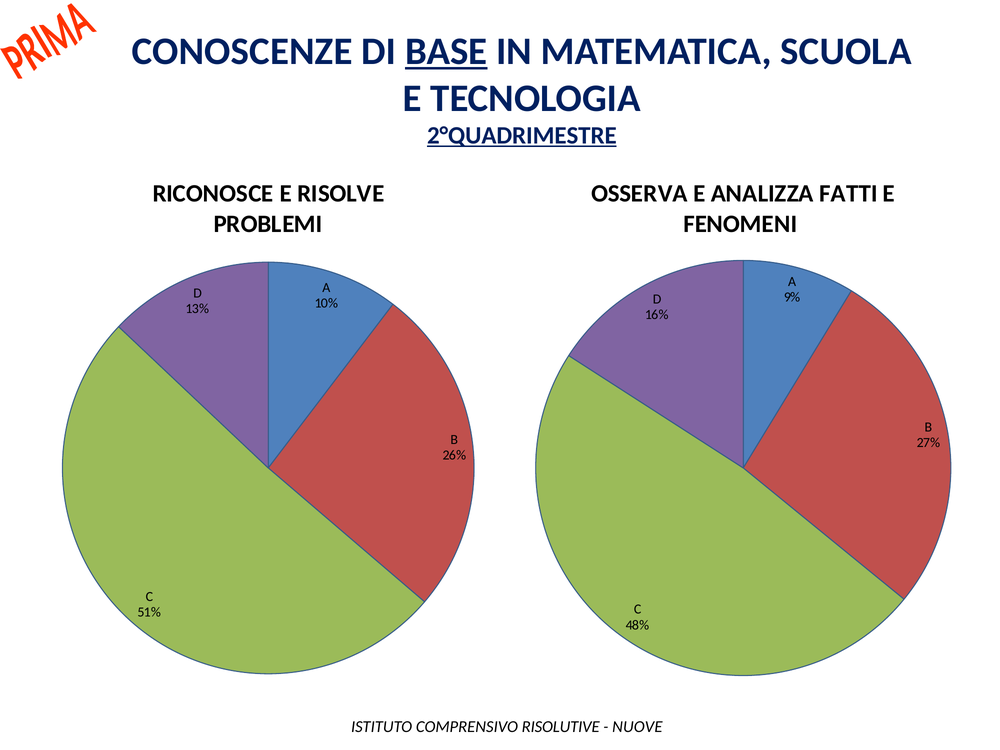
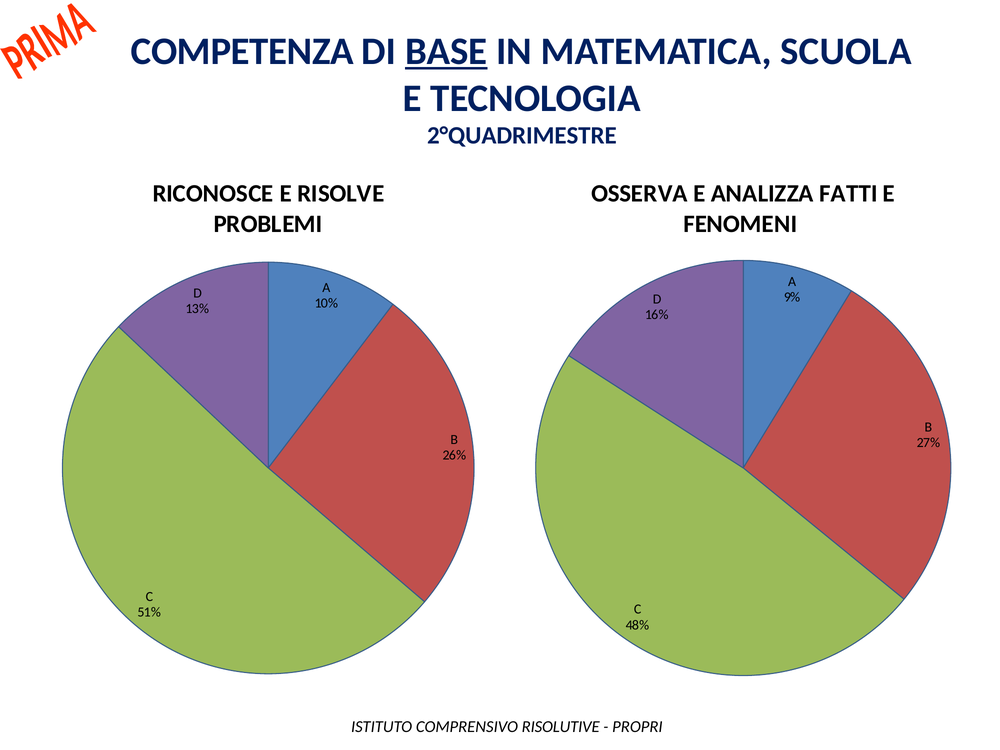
CONOSCENZE: CONOSCENZE -> COMPETENZA (242, 52)
2°QUADRIMESTRE underline: present -> none (522, 136)
NUOVE: NUOVE -> PROPRI (637, 727)
